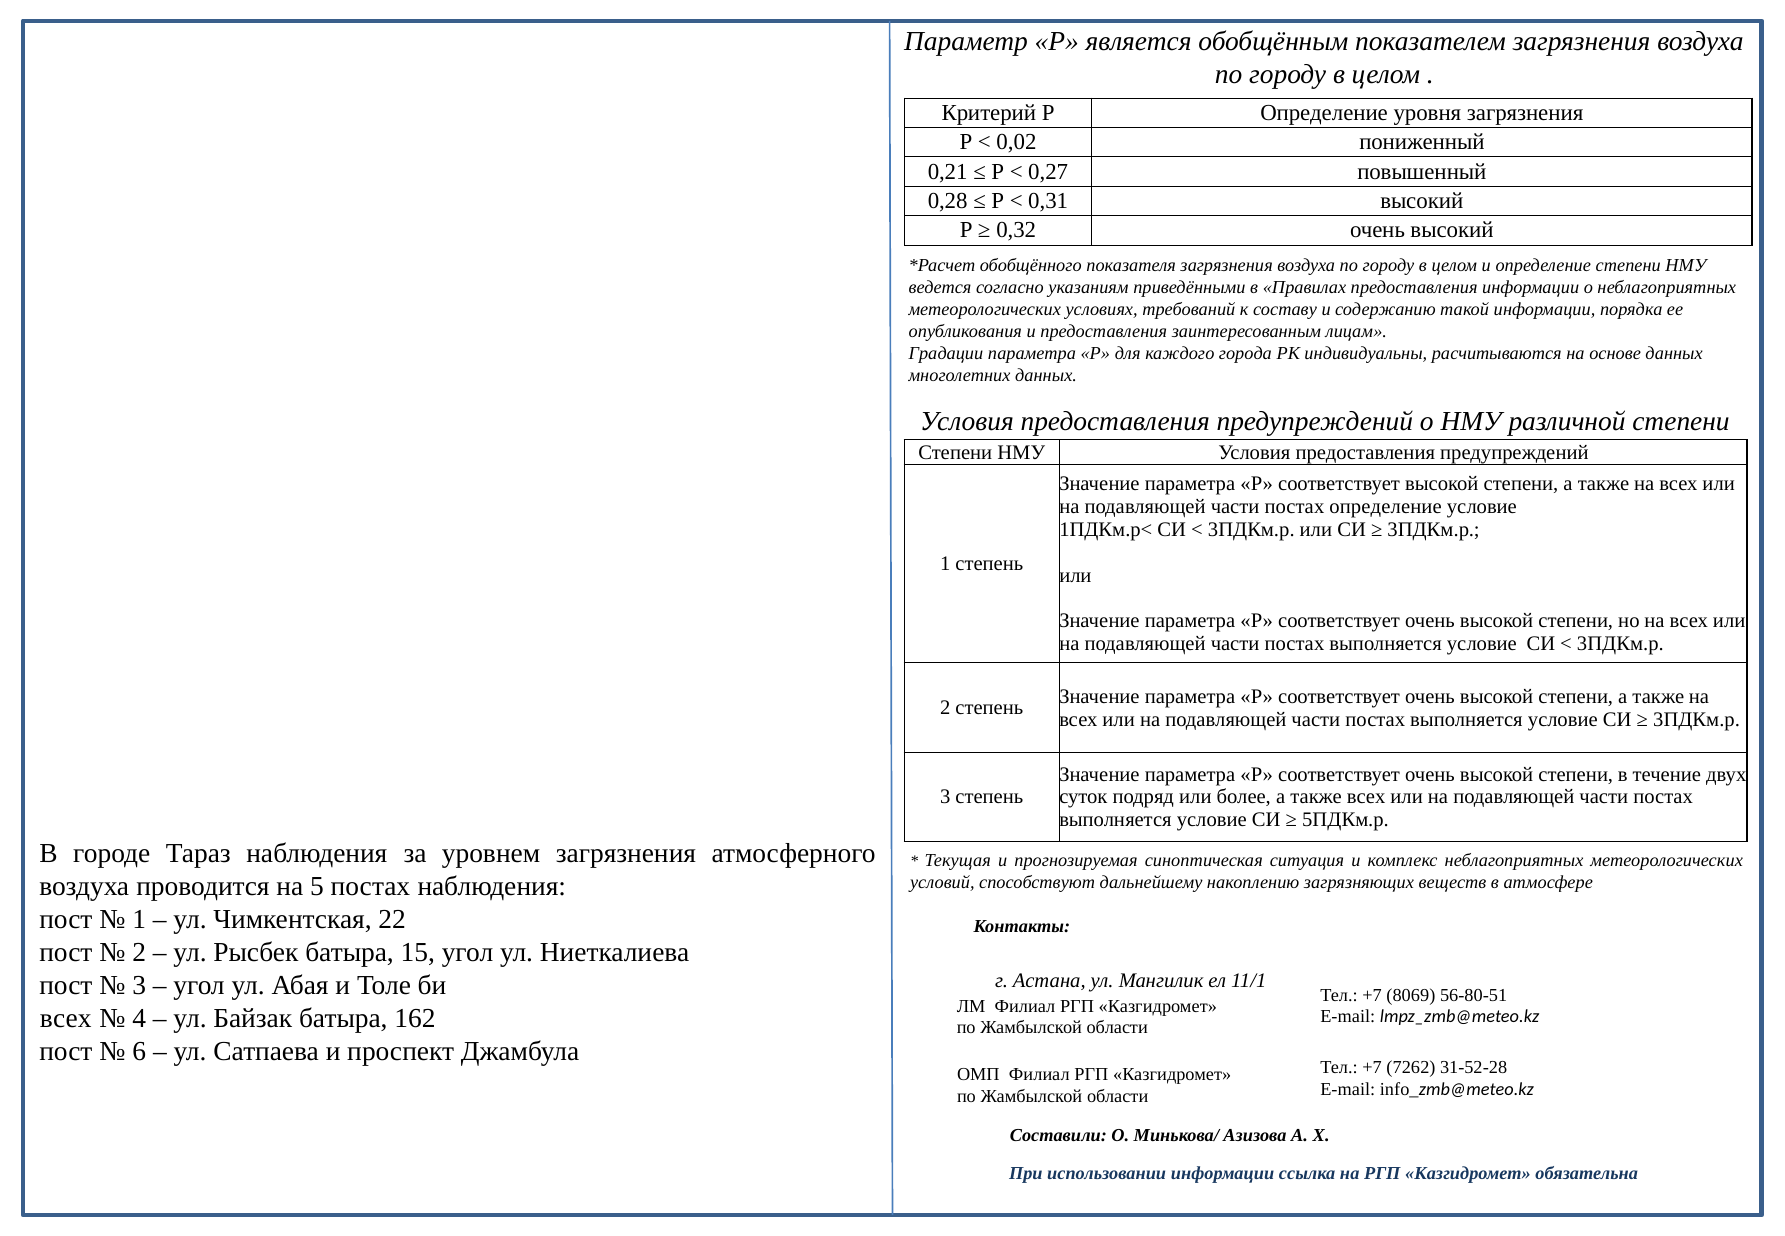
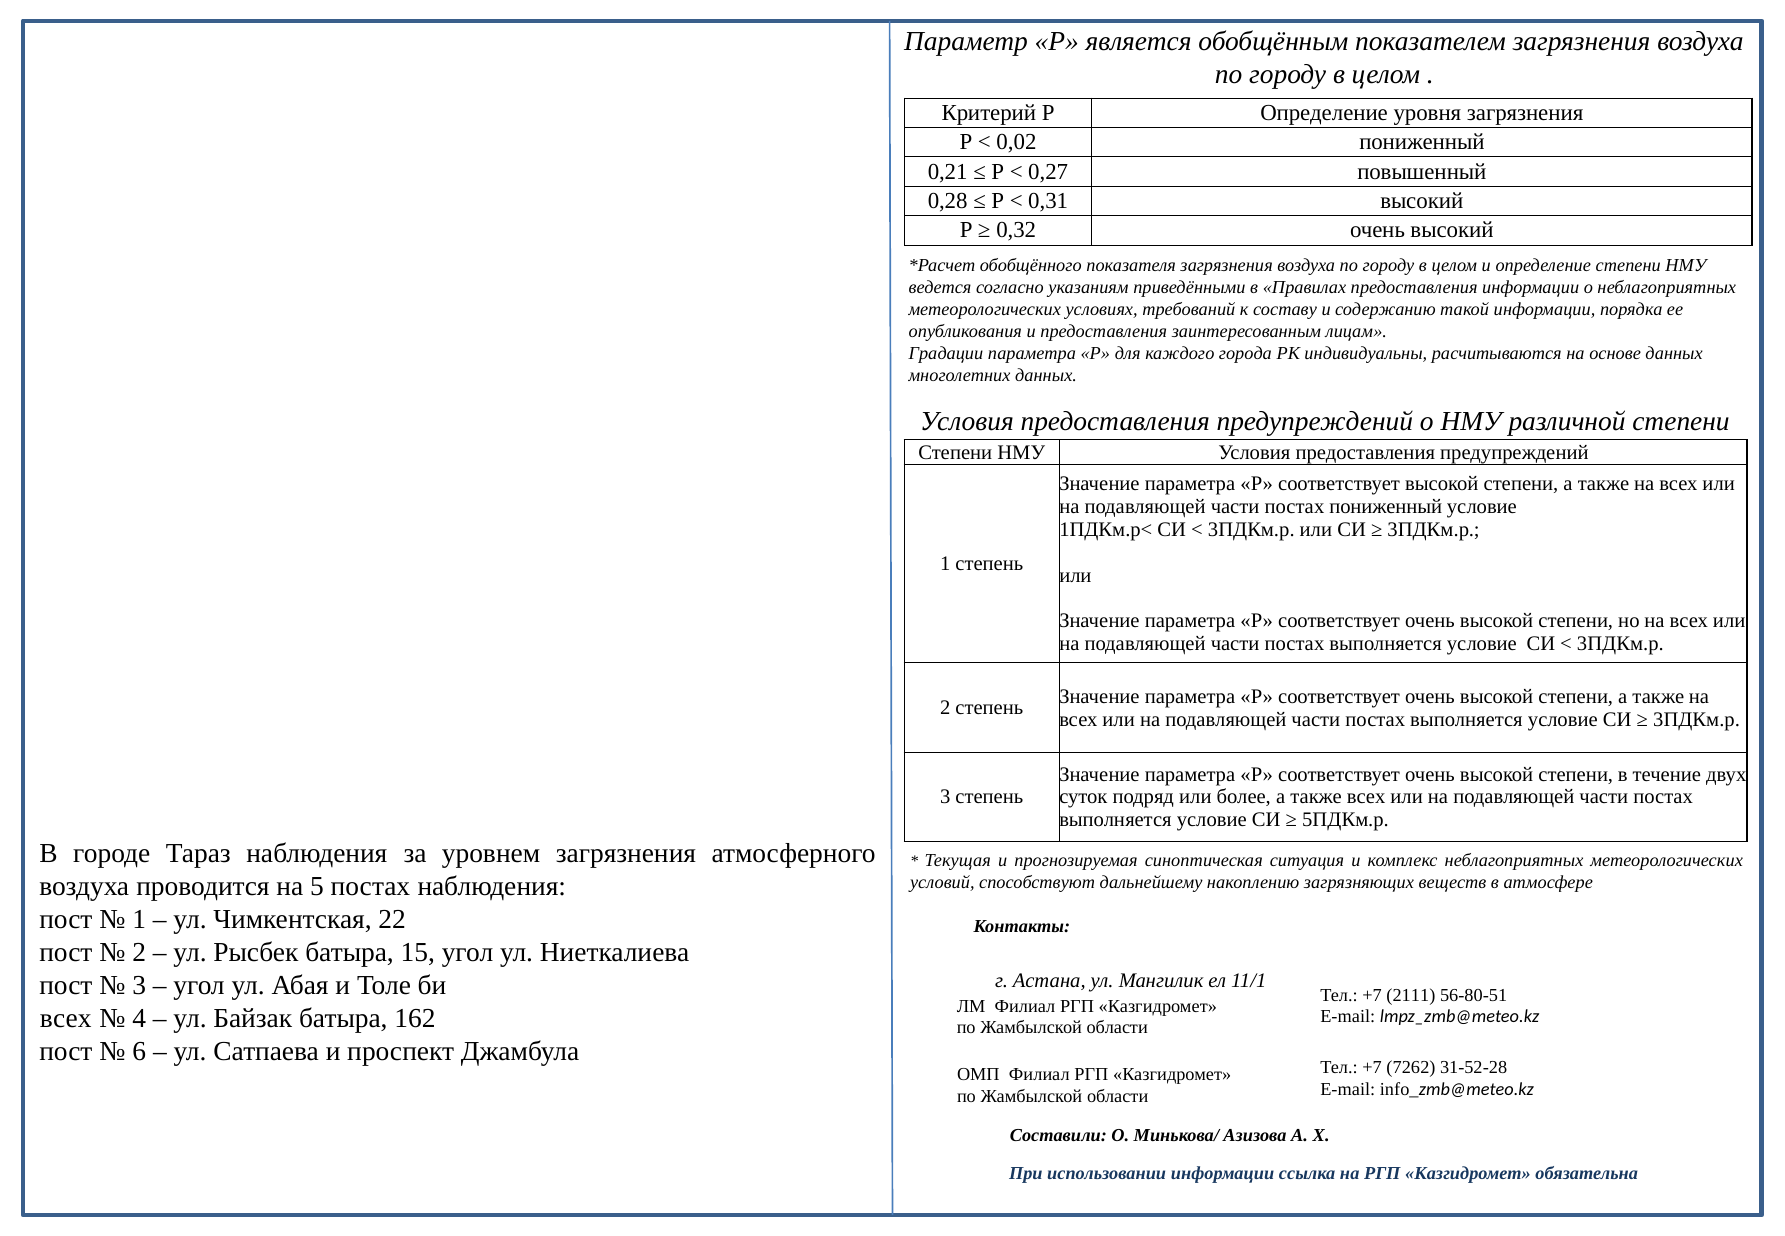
постах определение: определение -> пониженный (1386, 507)
8069: 8069 -> 2111 (1411, 995)
